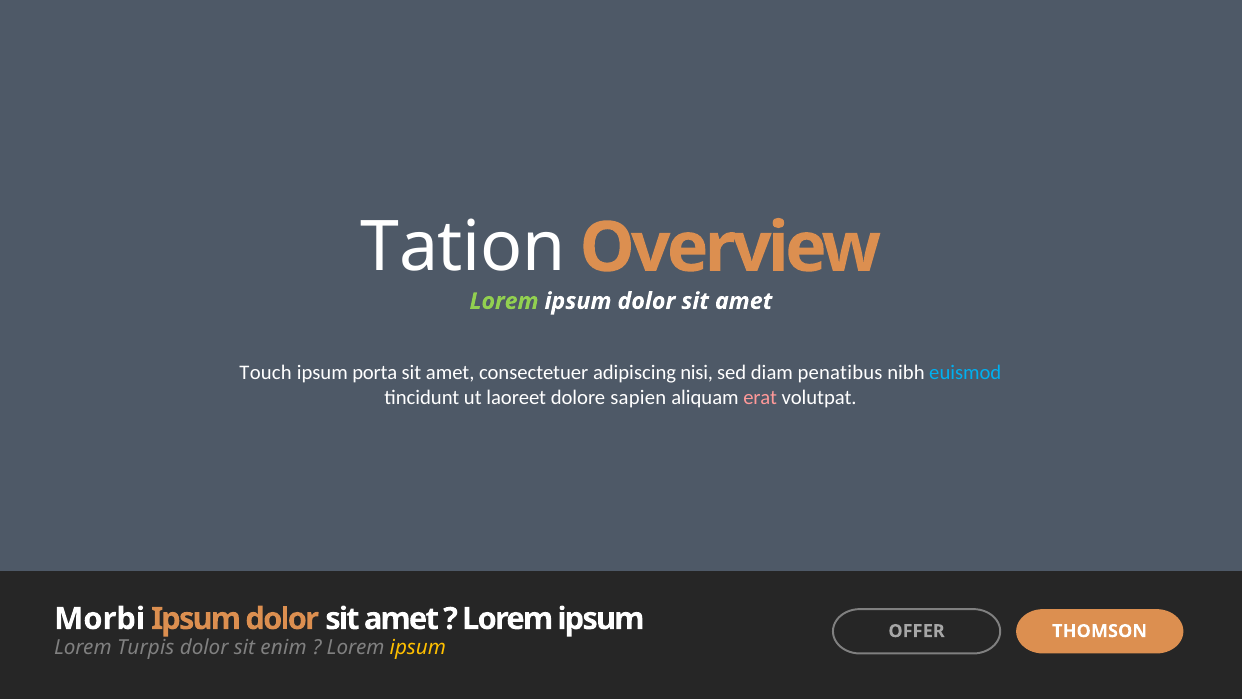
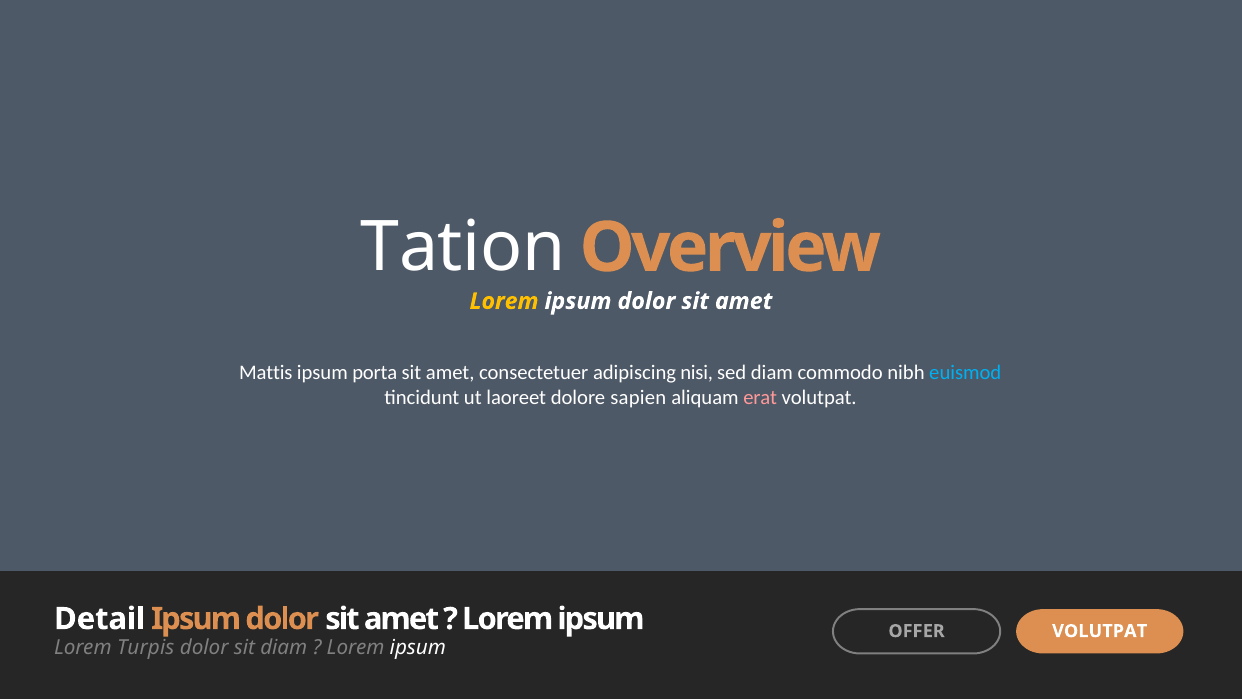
Lorem colour: light green -> yellow (504, 301)
Touch: Touch -> Mattis (266, 373)
penatibus: penatibus -> commodo (840, 373)
Morbi: Morbi -> Detail (100, 619)
OFFER THOMSON: THOMSON -> VOLUTPAT (1100, 631)
sit enim: enim -> diam (284, 647)
ipsum colour: yellow -> white (418, 647)
